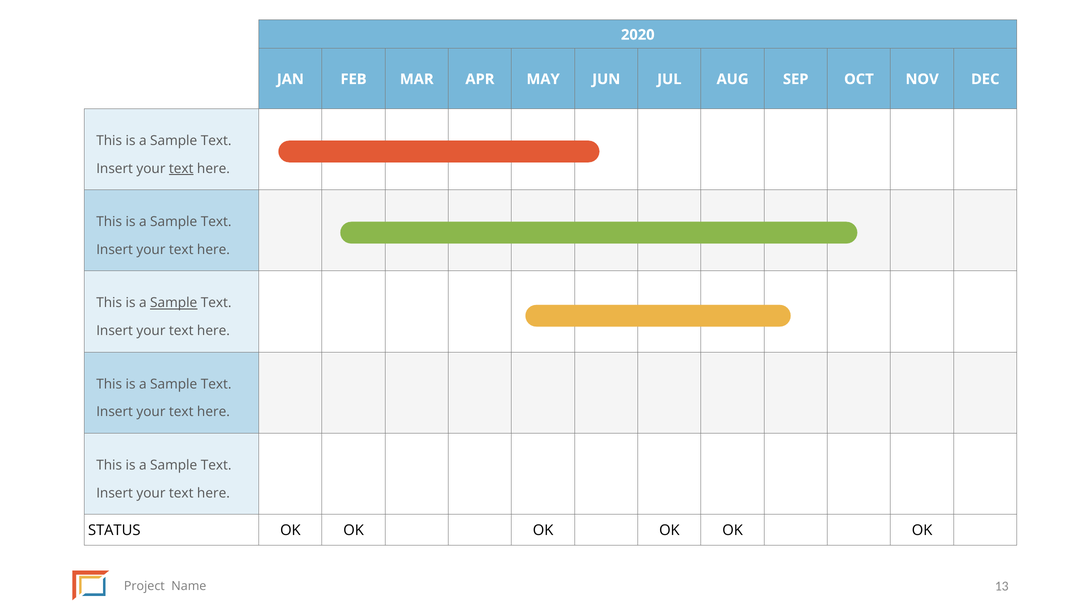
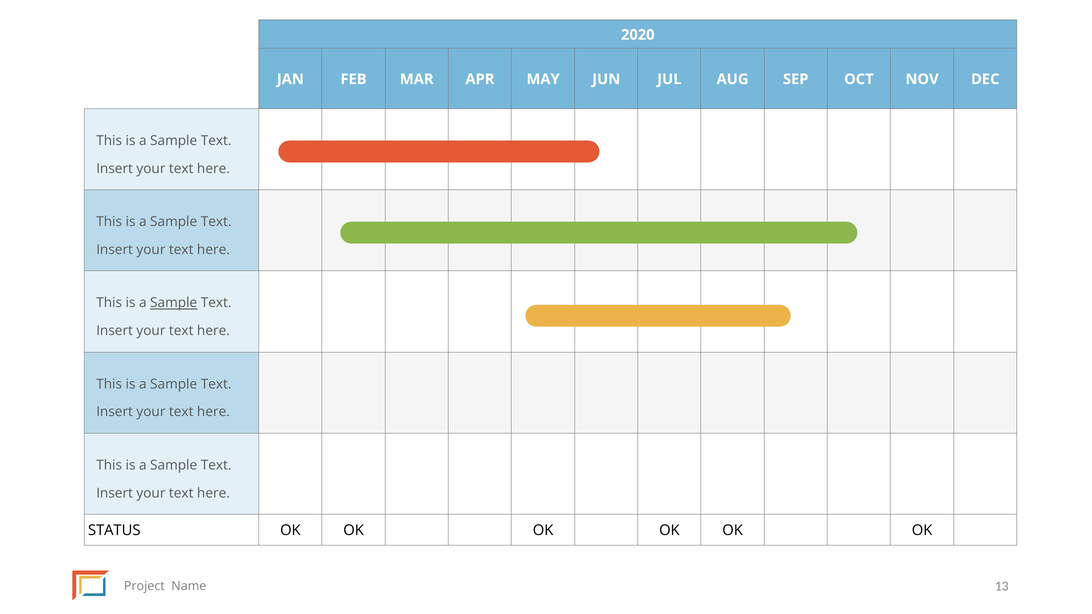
text underline: present -> none (181, 169)
